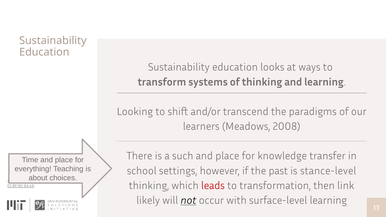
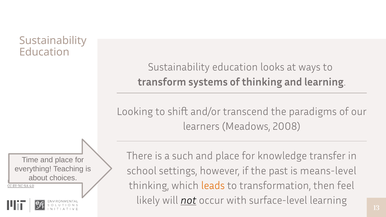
stance-level: stance-level -> means-level (328, 171)
leads colour: red -> orange (213, 186)
link: link -> feel (346, 186)
